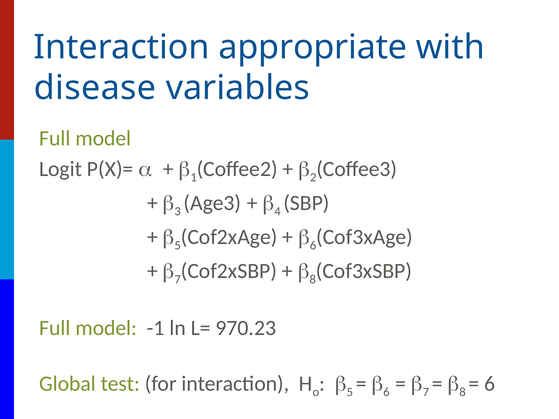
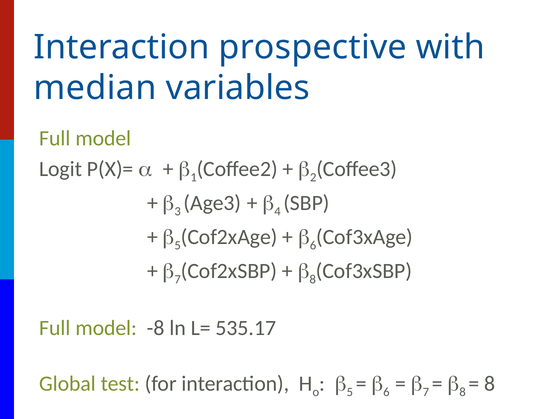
appropriate: appropriate -> prospective (313, 47)
disease: disease -> median (95, 88)
-1: -1 -> -8 (156, 328)
970.23: 970.23 -> 535.17 (246, 328)
6: 6 -> 8 (490, 384)
